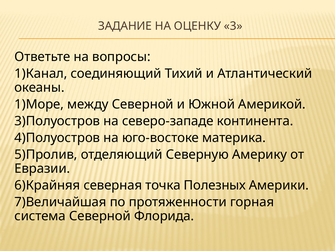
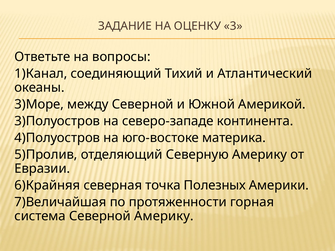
1)Море: 1)Море -> 3)Море (39, 104)
Северной Флорида: Флорида -> Америку (164, 216)
